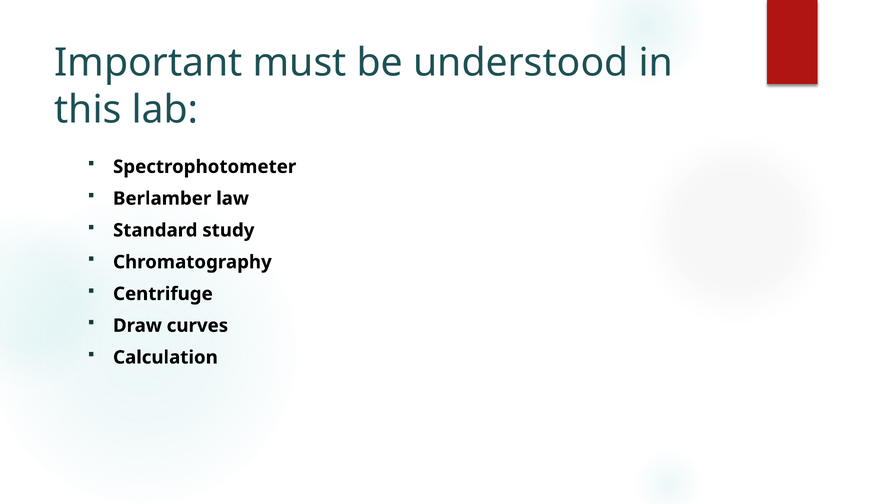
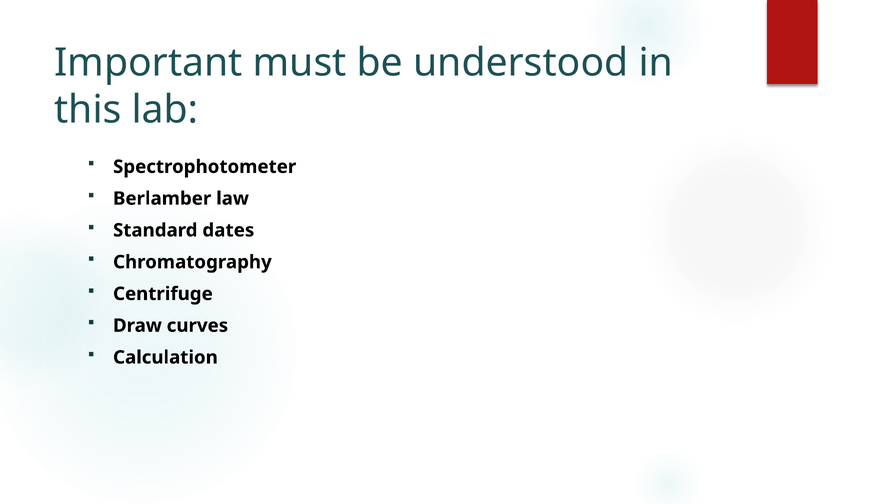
study: study -> dates (228, 230)
